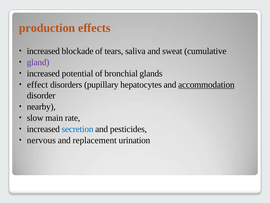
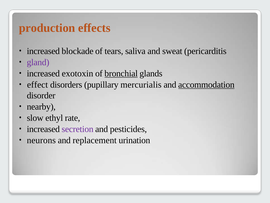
cumulative: cumulative -> pericarditis (205, 51)
potential: potential -> exotoxin (78, 73)
bronchial underline: none -> present (121, 73)
hepatocytes: hepatocytes -> mercurialis (141, 85)
main: main -> ethyl (54, 118)
secretion colour: blue -> purple (78, 129)
nervous: nervous -> neurons (41, 140)
